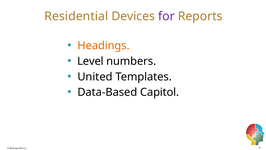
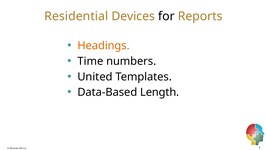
for colour: purple -> black (166, 16)
Level: Level -> Time (90, 61)
Capitol: Capitol -> Length (160, 92)
